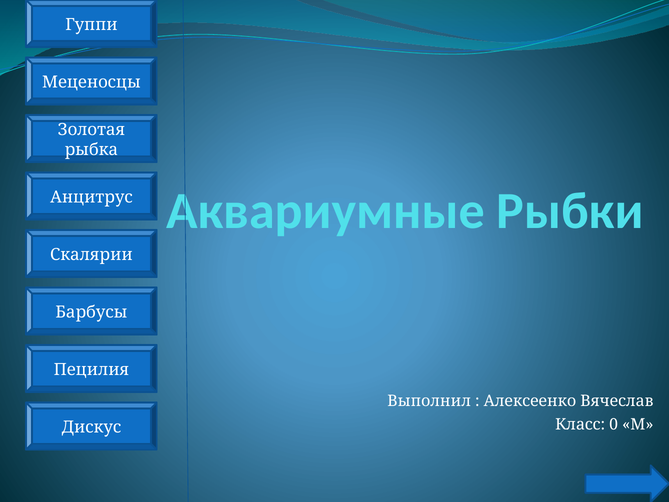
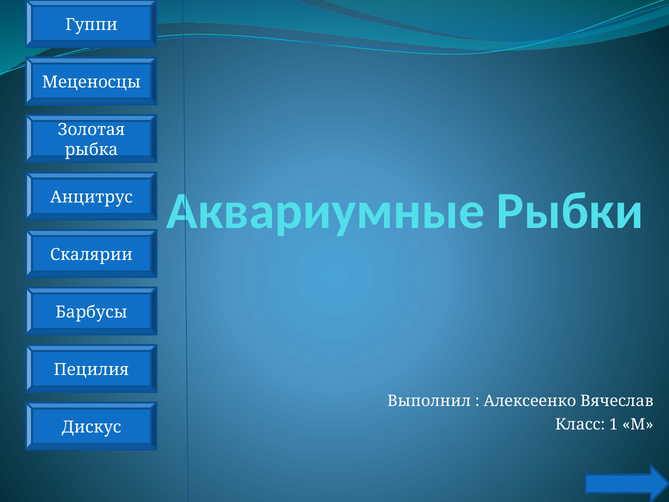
0: 0 -> 1 (614, 424)
